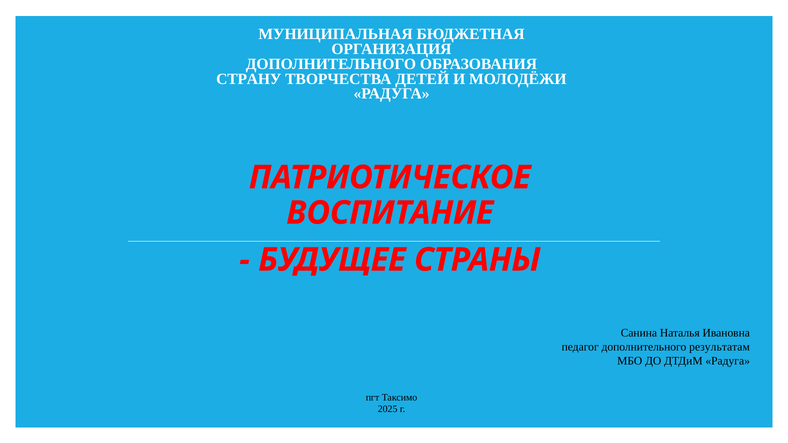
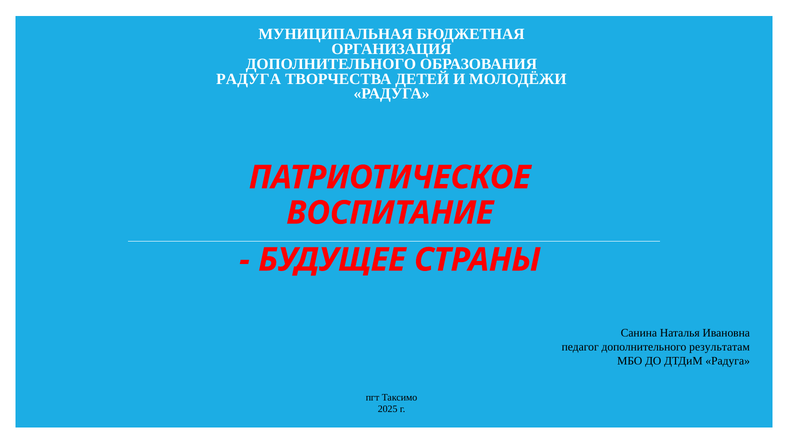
СТРАНУ: СТРАНУ -> РАДУГА (249, 79)
